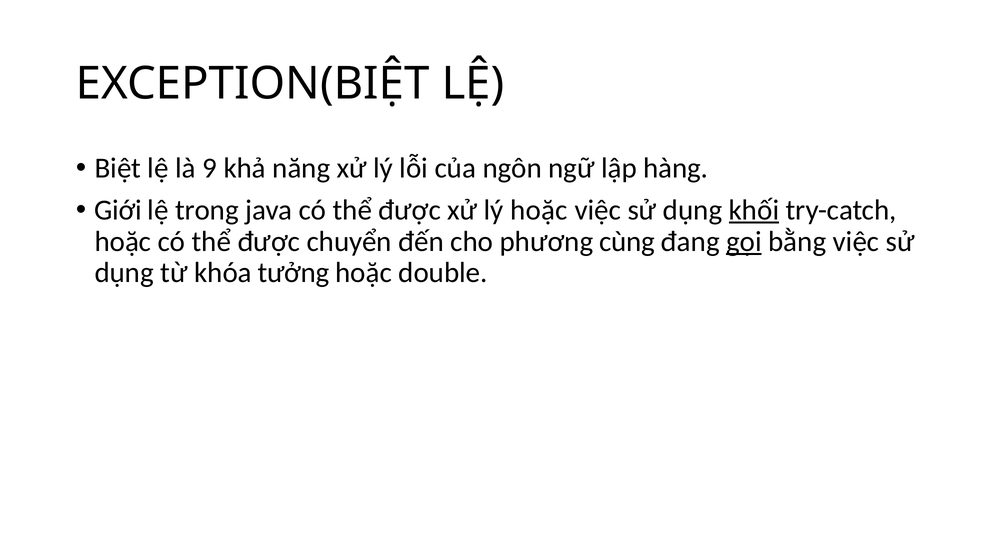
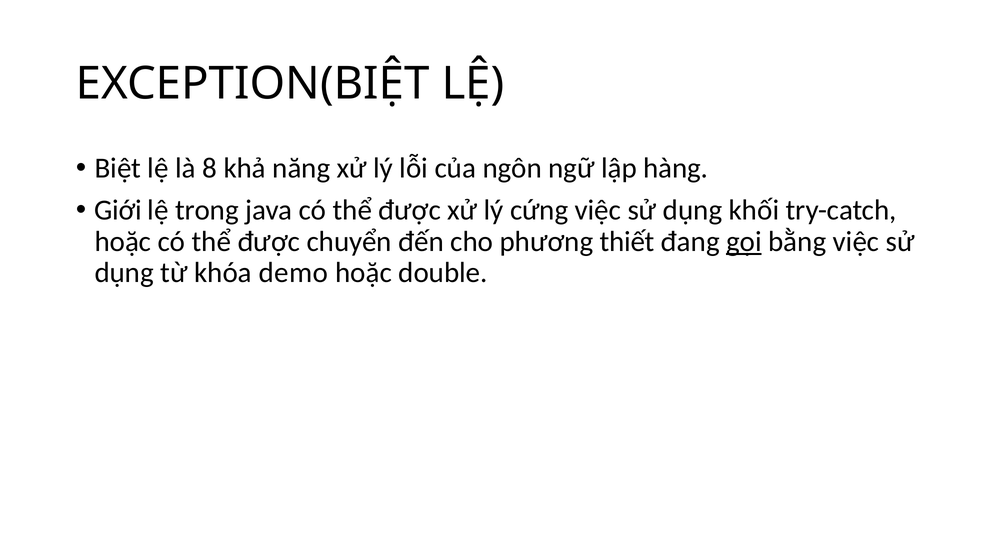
9: 9 -> 8 (210, 168)
lý hoặc: hoặc -> cứng (539, 210)
khối underline: present -> none (754, 210)
cùng: cùng -> thiết (627, 242)
tưởng: tưởng -> demo (293, 273)
